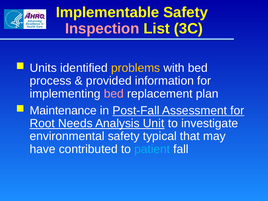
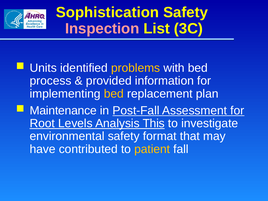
Implementable: Implementable -> Sophistication (107, 12)
bed colour: pink -> yellow (114, 94)
Needs: Needs -> Levels (75, 123)
Unit: Unit -> This (154, 123)
typical: typical -> format (160, 136)
patient colour: light blue -> yellow (152, 149)
